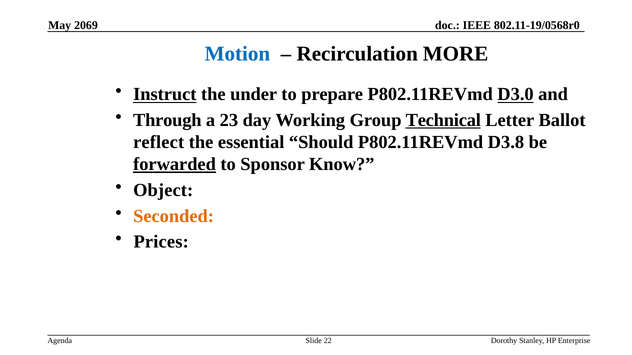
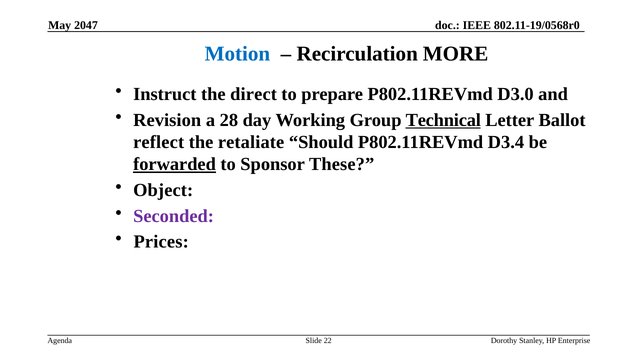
2069: 2069 -> 2047 (86, 25)
Instruct underline: present -> none (165, 95)
under: under -> direct (254, 95)
D3.0 underline: present -> none (516, 95)
Through: Through -> Revision (167, 120)
23: 23 -> 28 (229, 120)
essential: essential -> retaliate (251, 142)
D3.8: D3.8 -> D3.4 (506, 142)
Know: Know -> These (342, 165)
Seconded colour: orange -> purple (174, 216)
